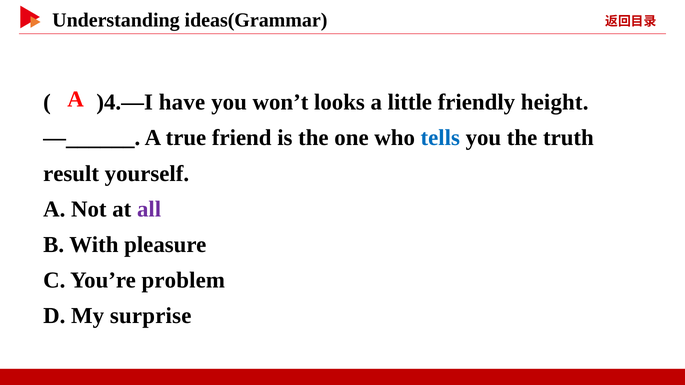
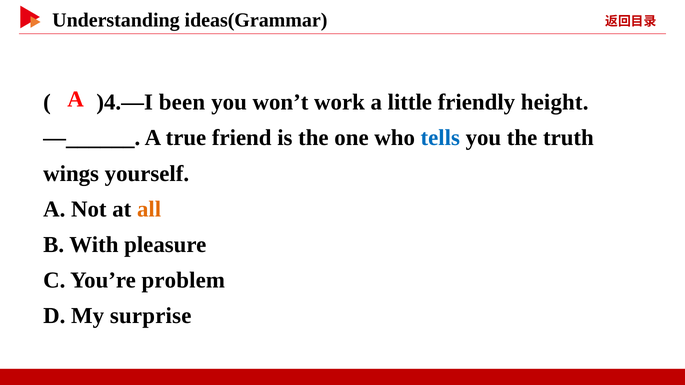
have: have -> been (182, 102)
looks: looks -> work (339, 102)
result: result -> wings (71, 174)
all colour: purple -> orange (149, 209)
